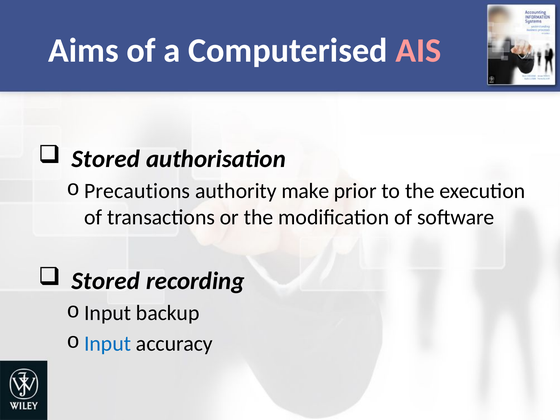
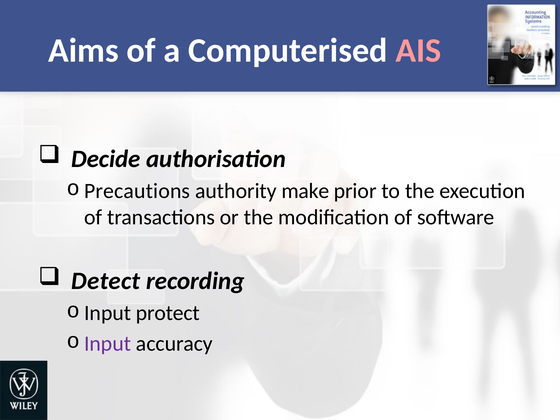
Stored: Stored -> Decide (106, 159)
Stored: Stored -> Detect (106, 281)
backup: backup -> protect (168, 313)
Input colour: blue -> purple (108, 344)
